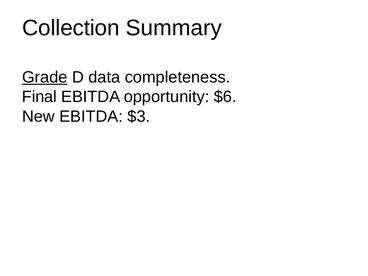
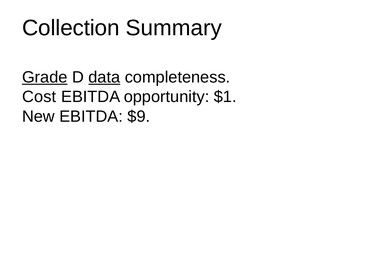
data underline: none -> present (104, 77)
Final: Final -> Cost (39, 97)
$6: $6 -> $1 (225, 97)
$3: $3 -> $9 (139, 116)
